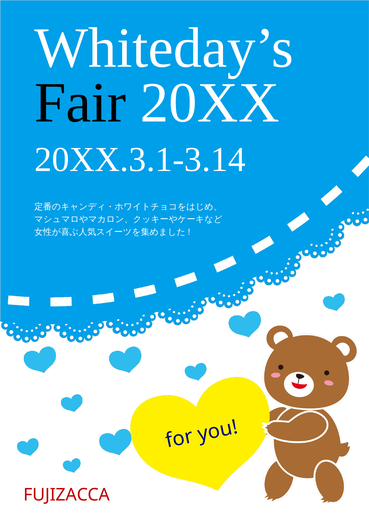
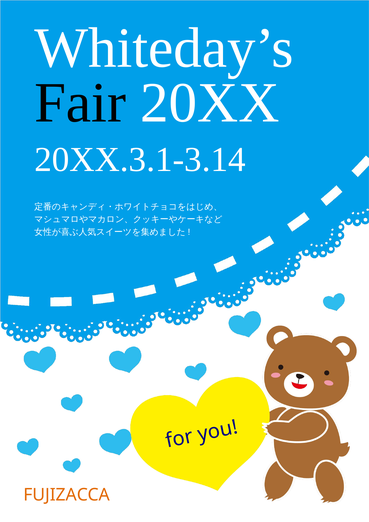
FUJIZACCA colour: red -> orange (67, 495)
